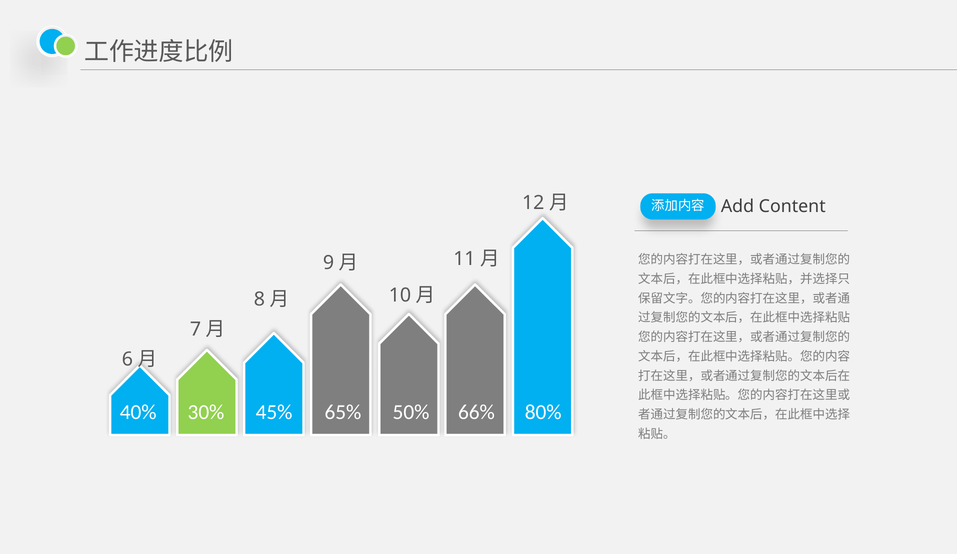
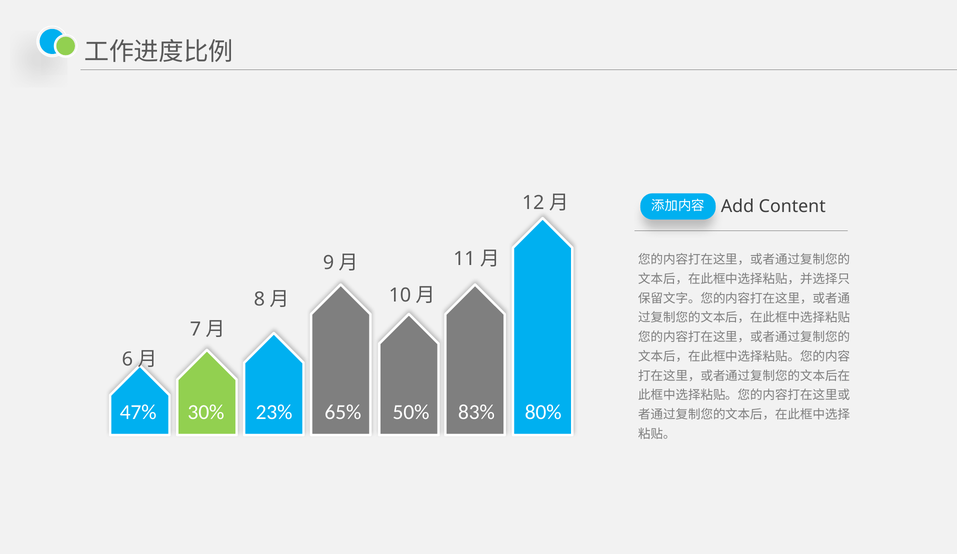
40%: 40% -> 47% (138, 412)
45%: 45% -> 23% (274, 412)
66%: 66% -> 83% (476, 412)
